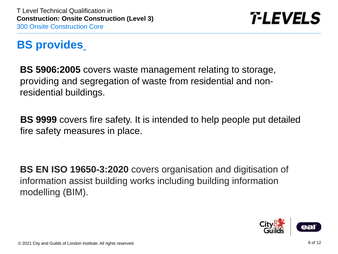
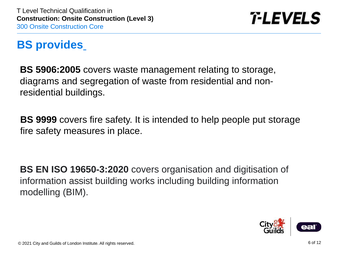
providing: providing -> diagrams (40, 81)
put detailed: detailed -> storage (284, 120)
